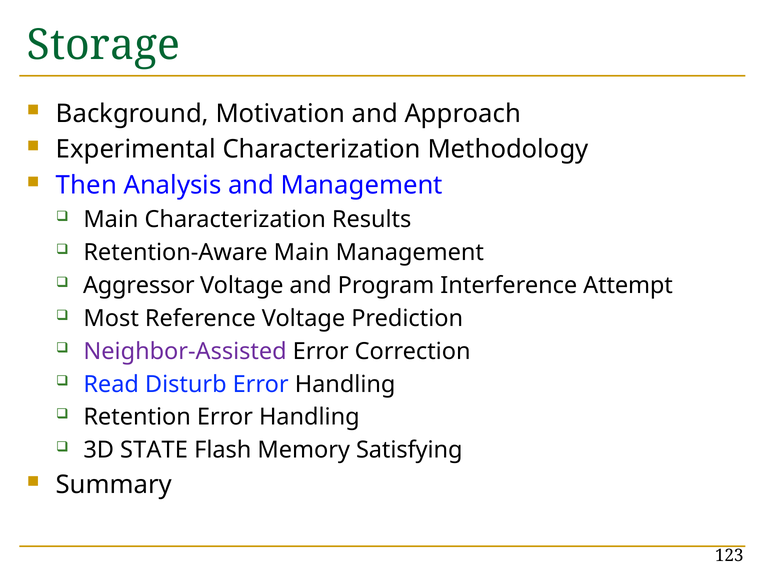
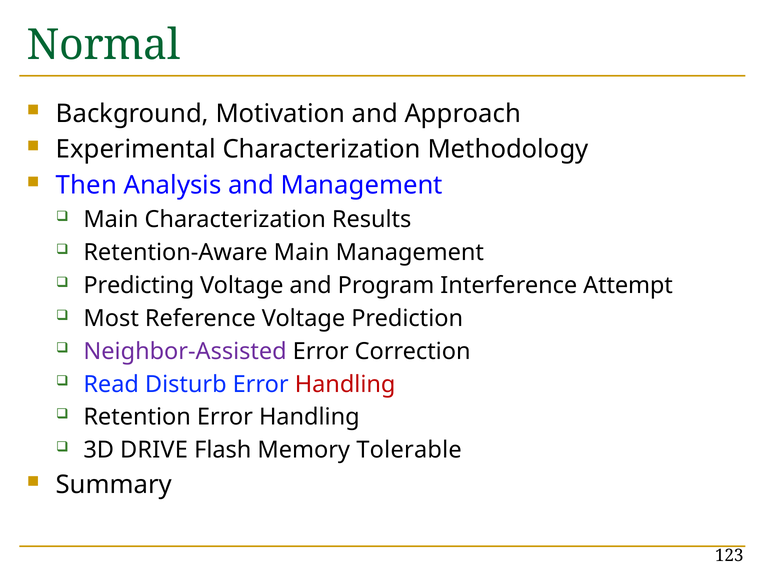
Storage: Storage -> Normal (104, 45)
Aggressor: Aggressor -> Predicting (139, 286)
Handling colour: black -> red (345, 384)
STATE: STATE -> DRIVE (154, 450)
Satisfying: Satisfying -> Tolerable (409, 450)
